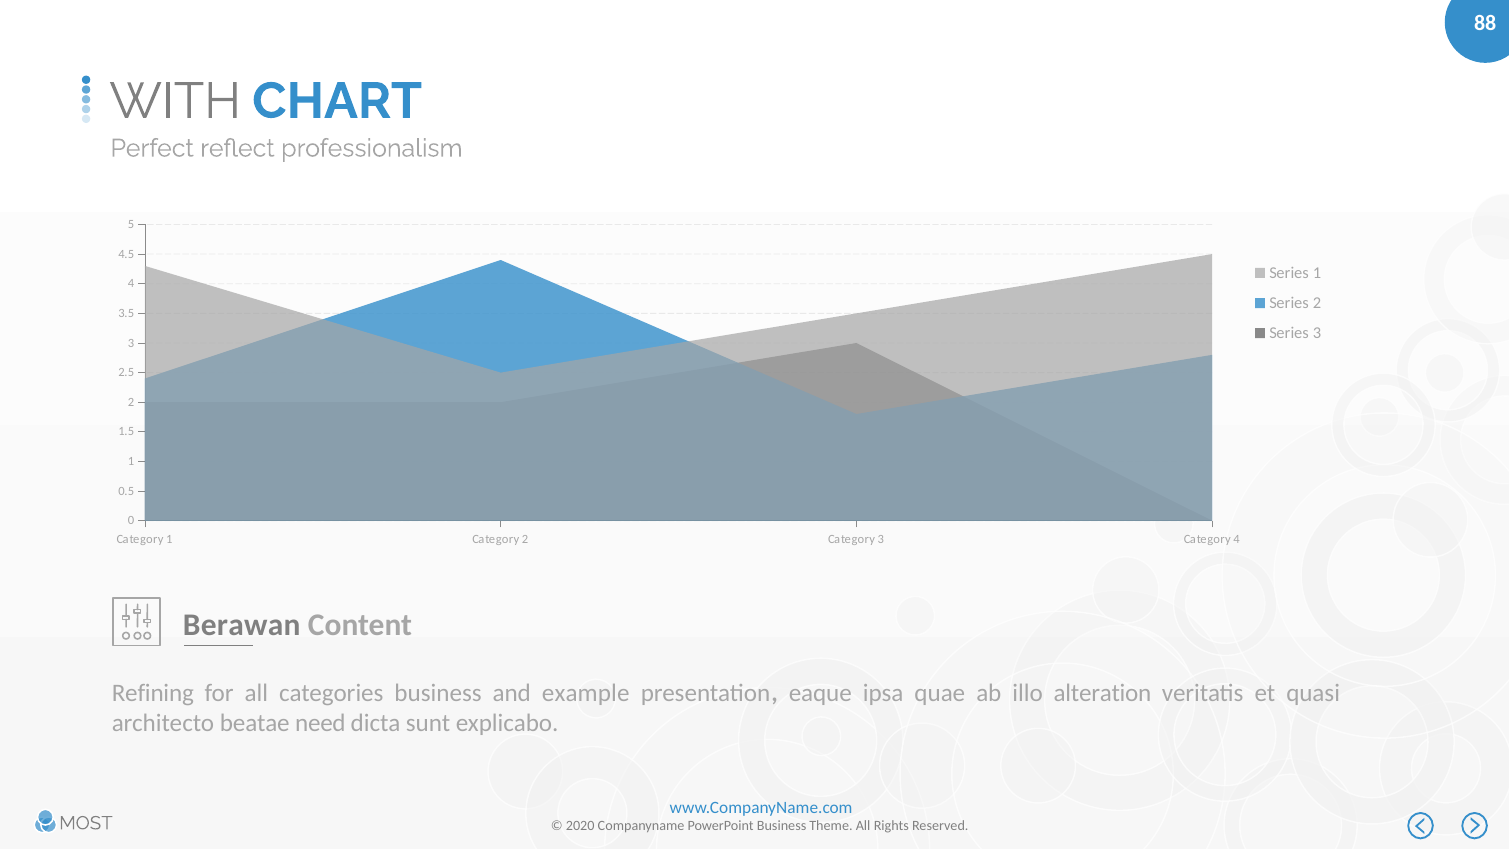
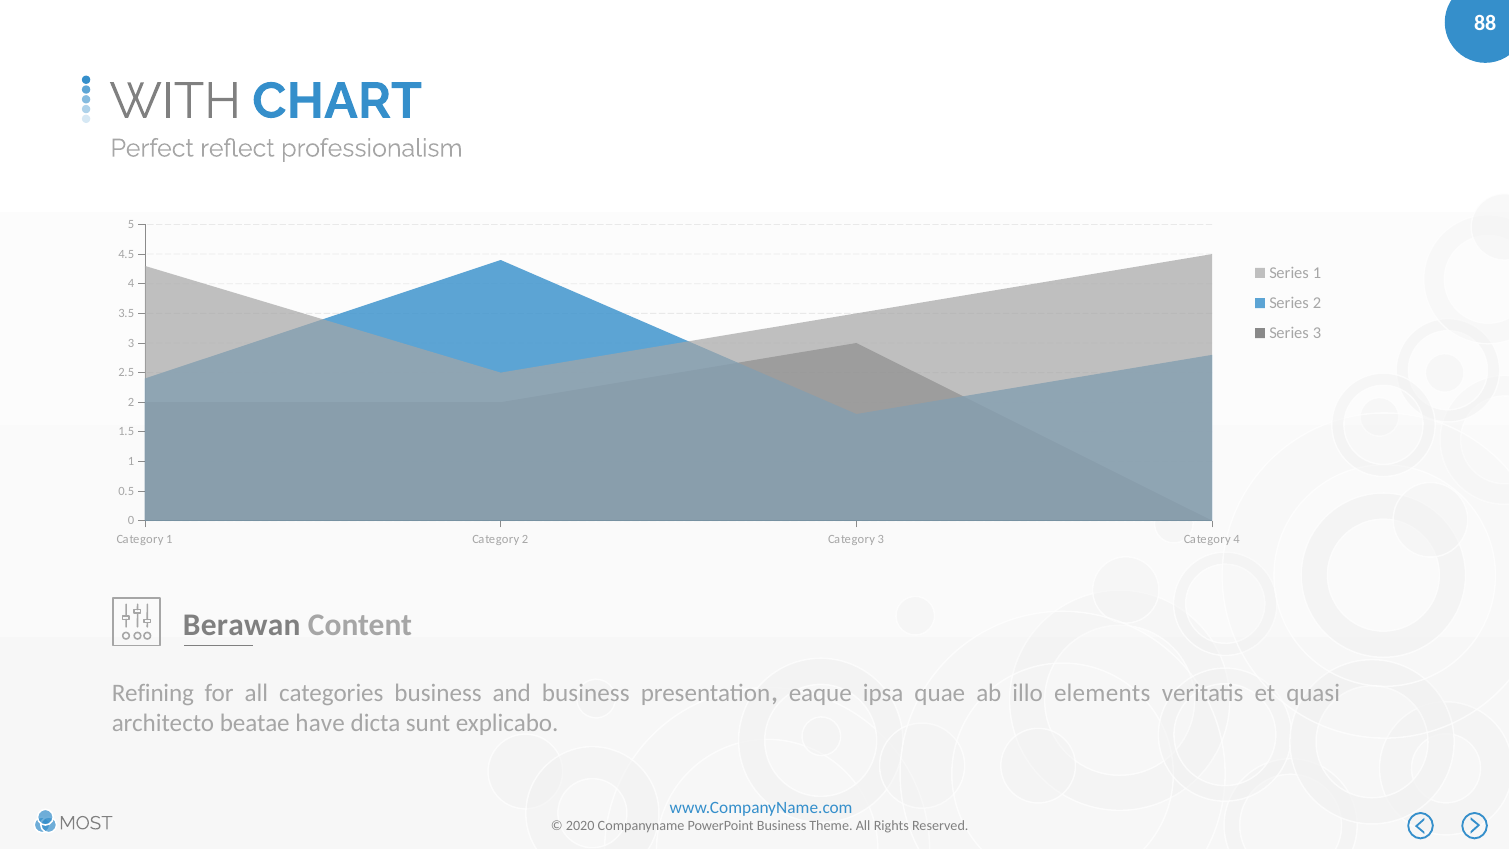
and example: example -> business (586, 693)
alteration: alteration -> elements (1102, 693)
need: need -> have (320, 723)
